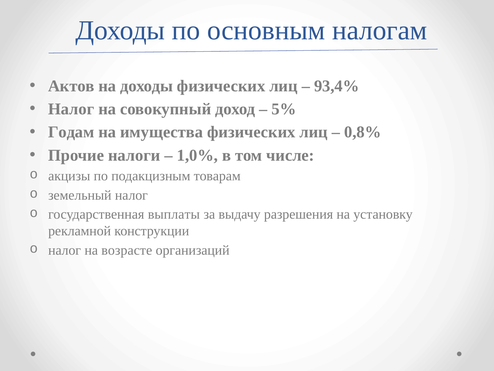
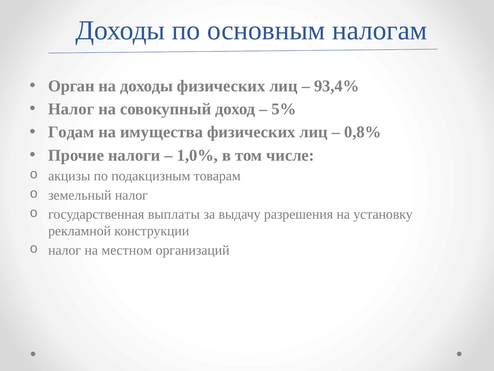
Актов: Актов -> Орган (71, 86)
возрасте: возрасте -> местном (127, 250)
